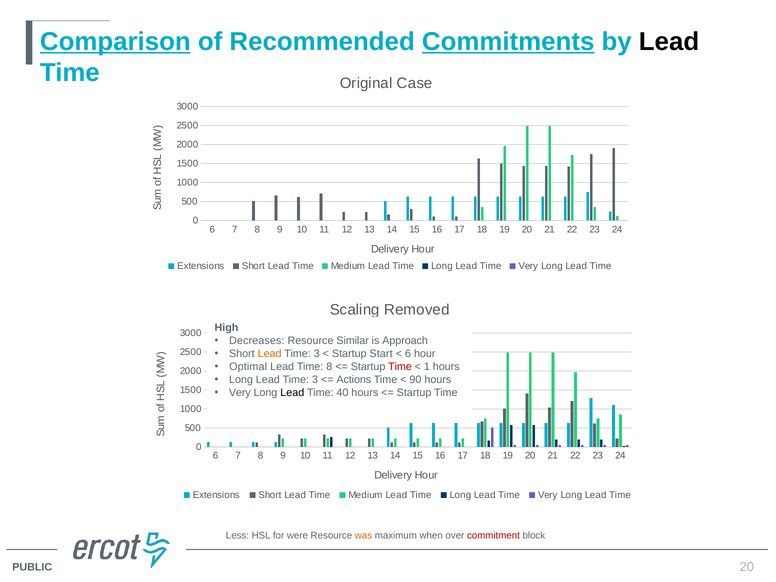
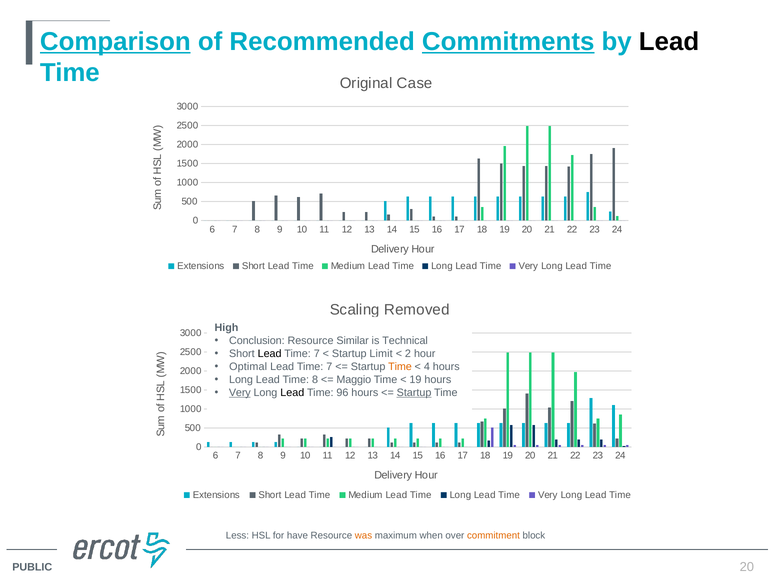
Decreases: Decreases -> Conclusion (257, 341)
Approach: Approach -> Technical (405, 341)
Lead colour: orange -> black (270, 354)
3: 3 -> 7 (317, 354)
Start: Start -> Limit (381, 354)
6: 6 -> 2 (408, 354)
8: 8 -> 7 (329, 367)
Time colour: red -> orange (400, 367)
1: 1 -> 4 (427, 367)
Long Lead Time 3: 3 -> 8 (315, 380)
Actions: Actions -> Maggio (354, 380)
90: 90 -> 19 (415, 380)
Very underline: none -> present (240, 393)
40: 40 -> 96 (342, 393)
Startup underline: none -> present (414, 393)
were: were -> have (297, 536)
commitment colour: red -> orange (493, 536)
